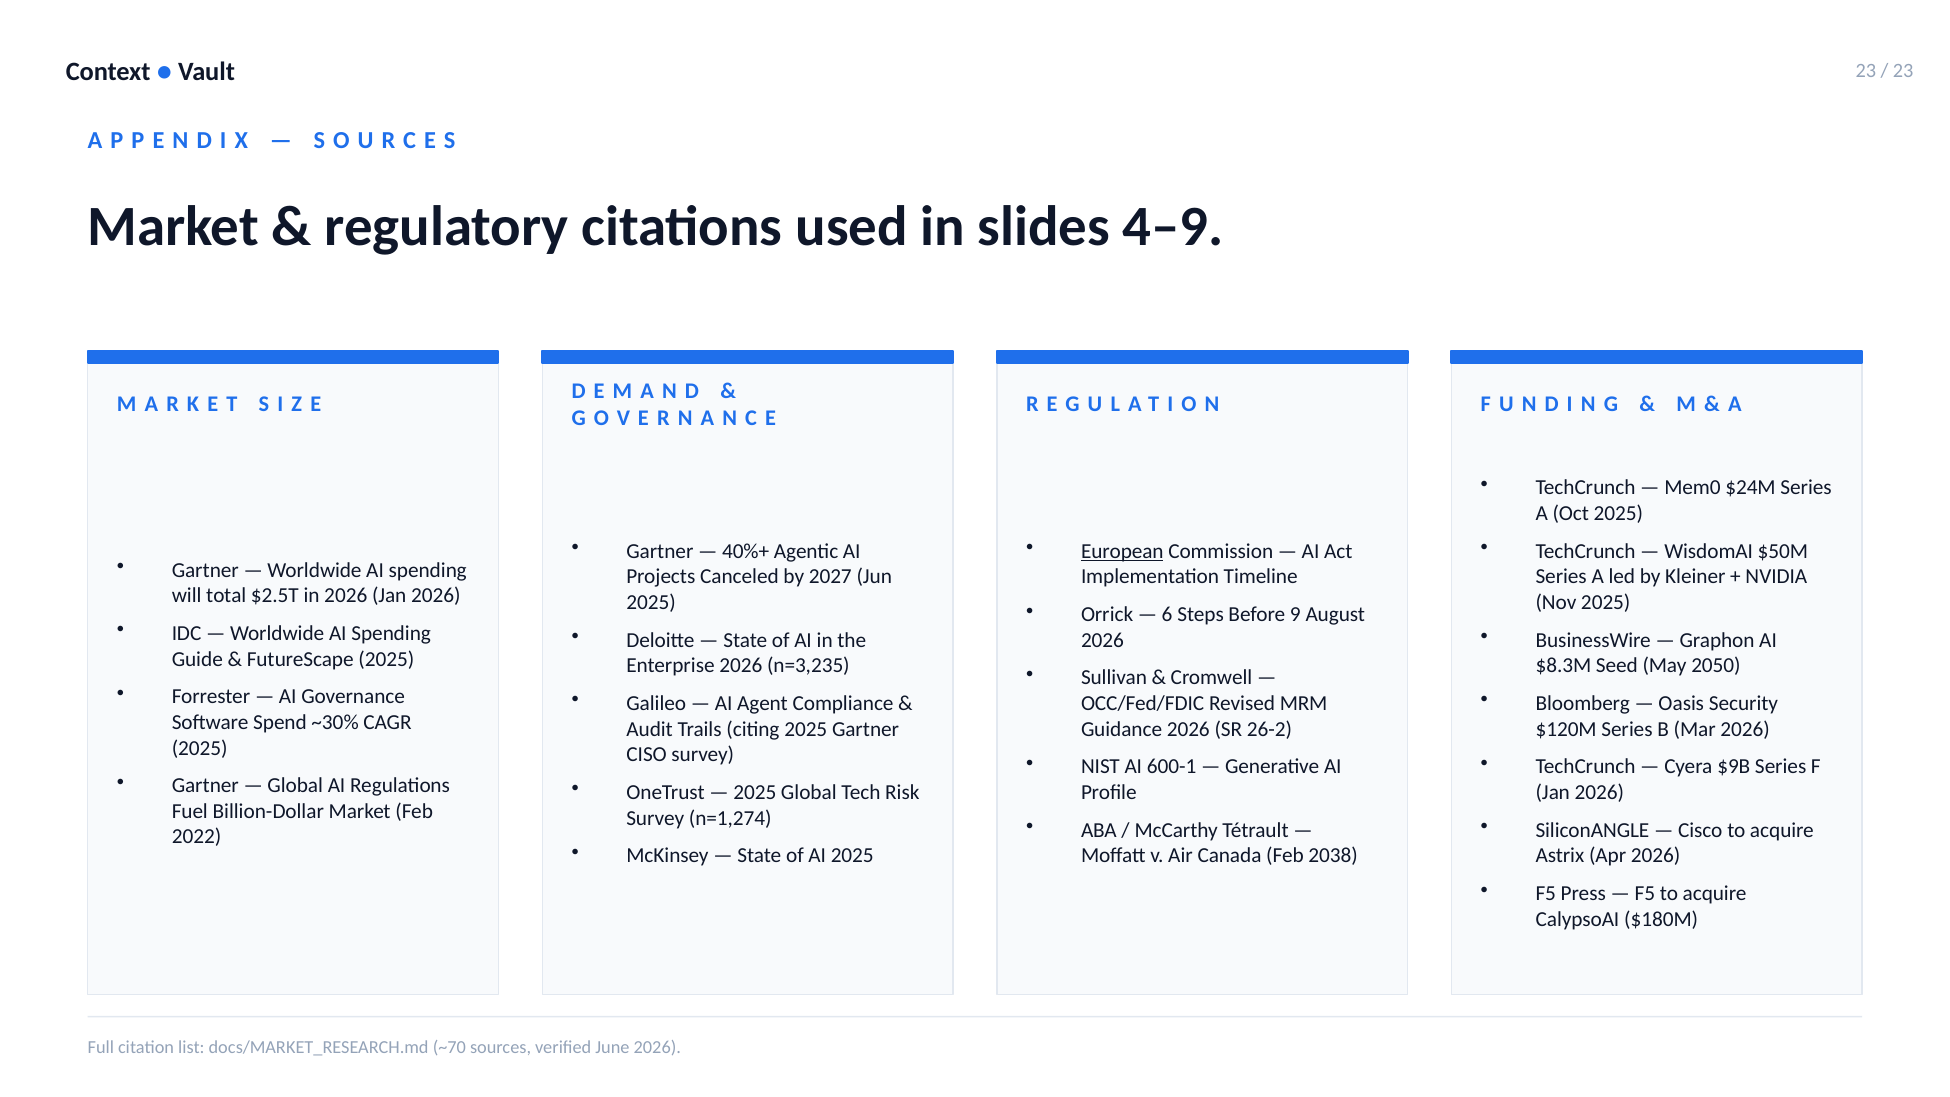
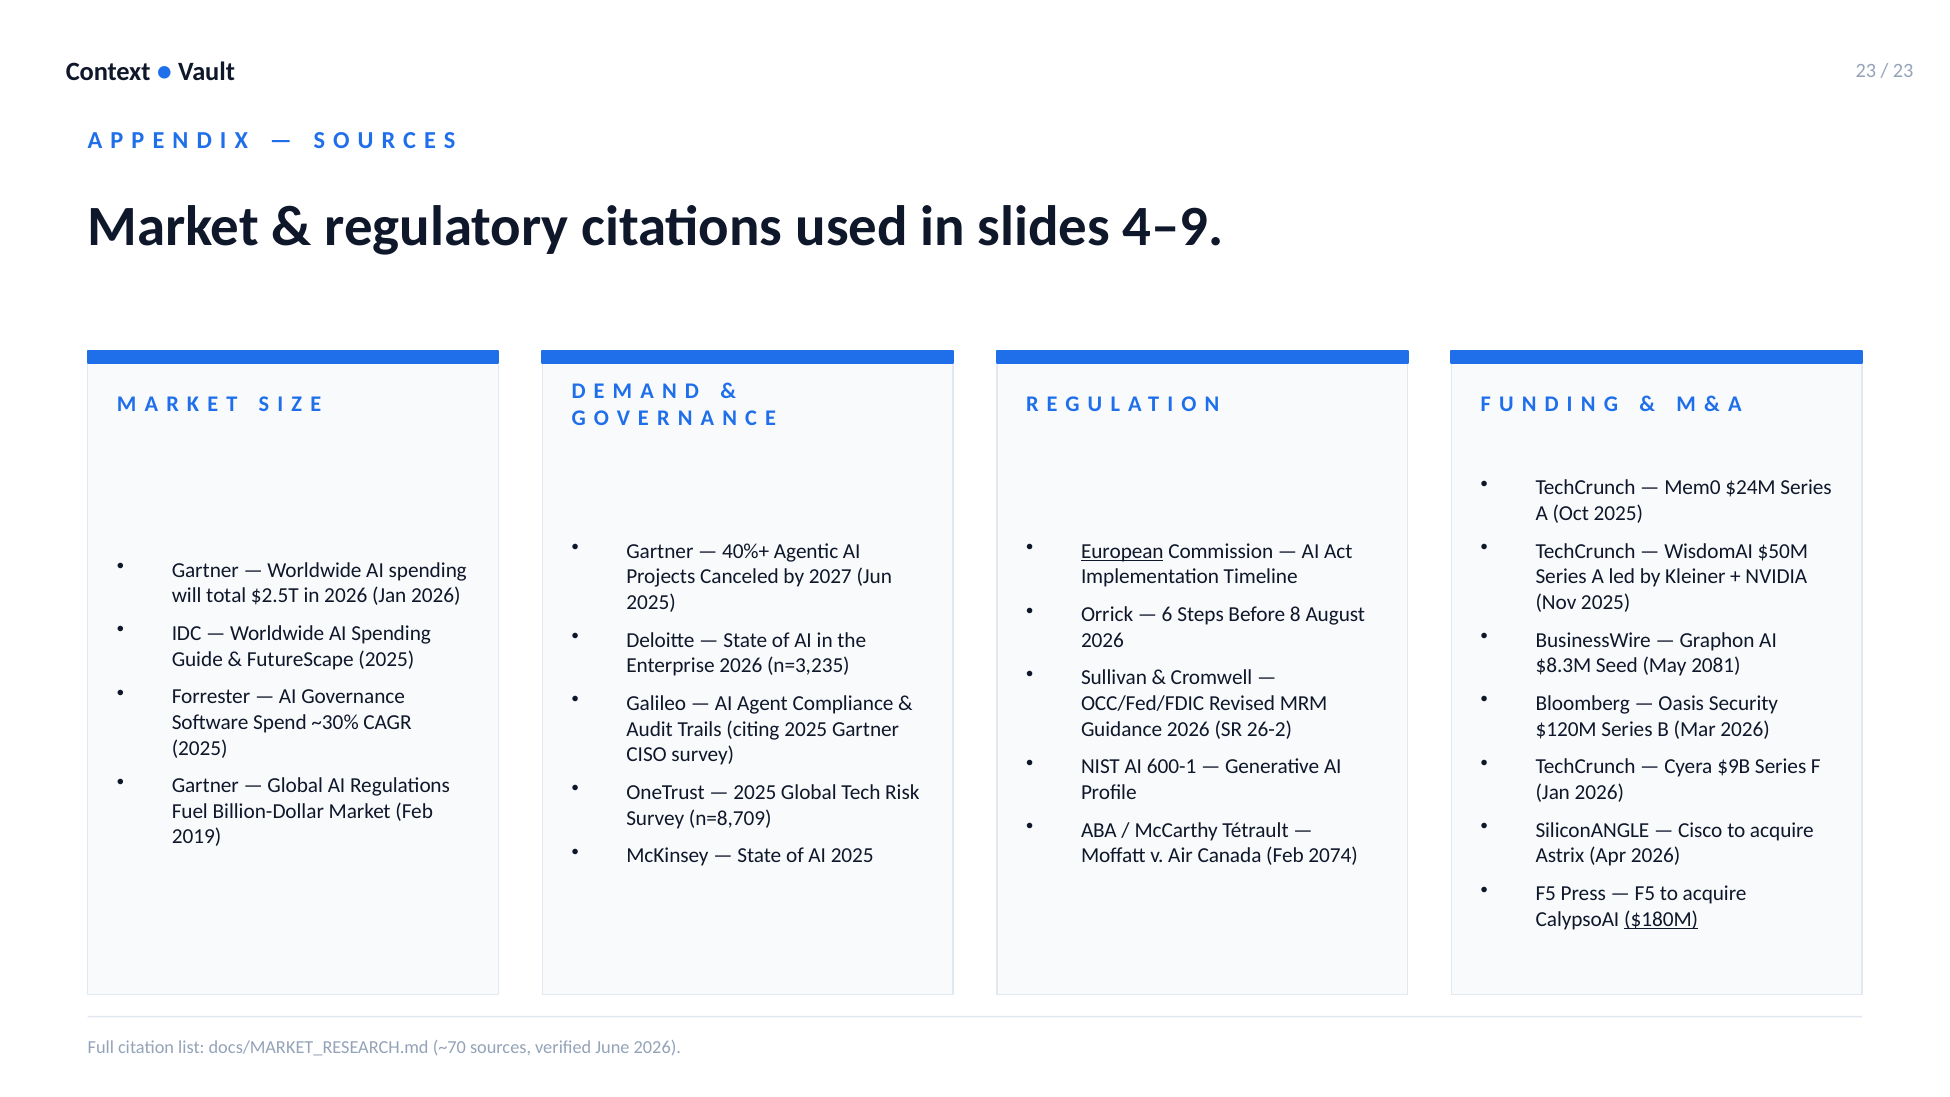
9: 9 -> 8 (1295, 615)
2050: 2050 -> 2081 (1716, 666)
n=1,274: n=1,274 -> n=8,709 (730, 818)
2022: 2022 -> 2019 (197, 837)
2038: 2038 -> 2074 (1333, 856)
$180M underline: none -> present (1661, 919)
